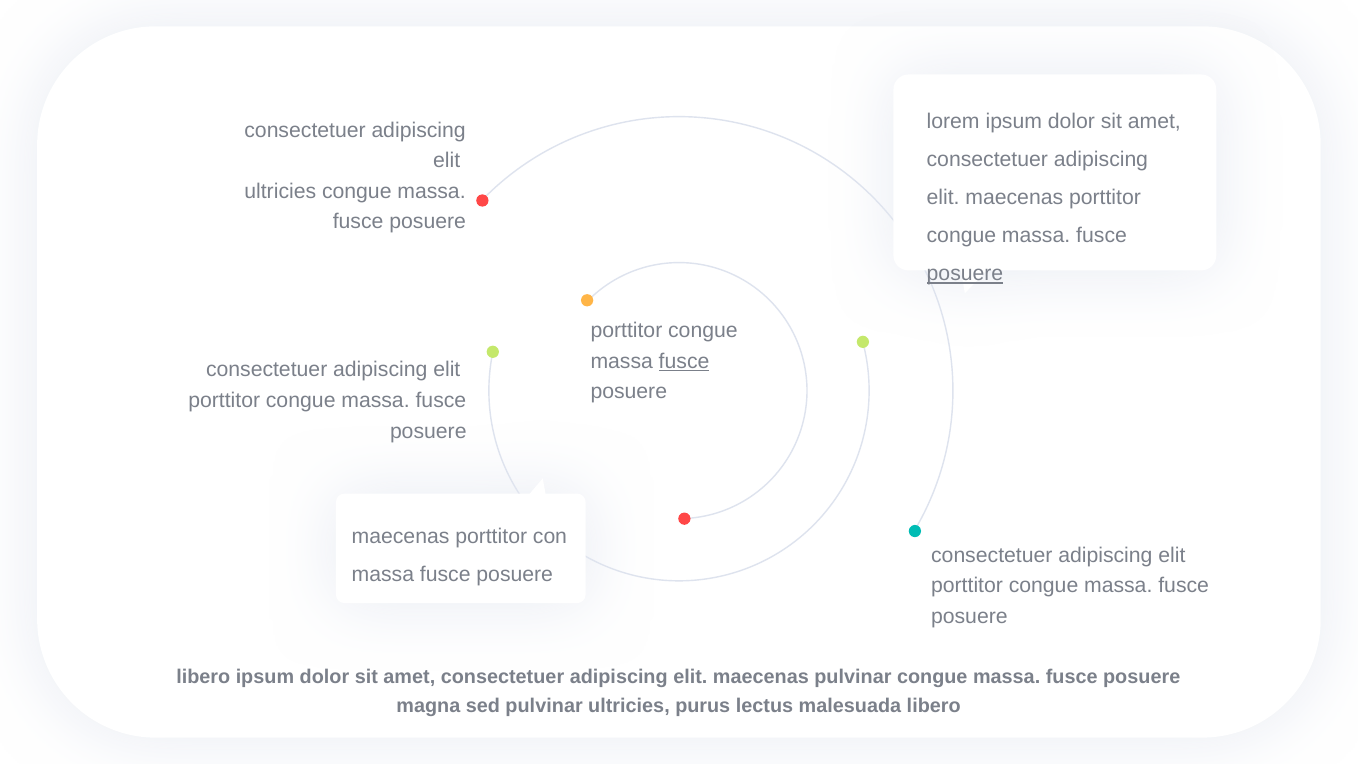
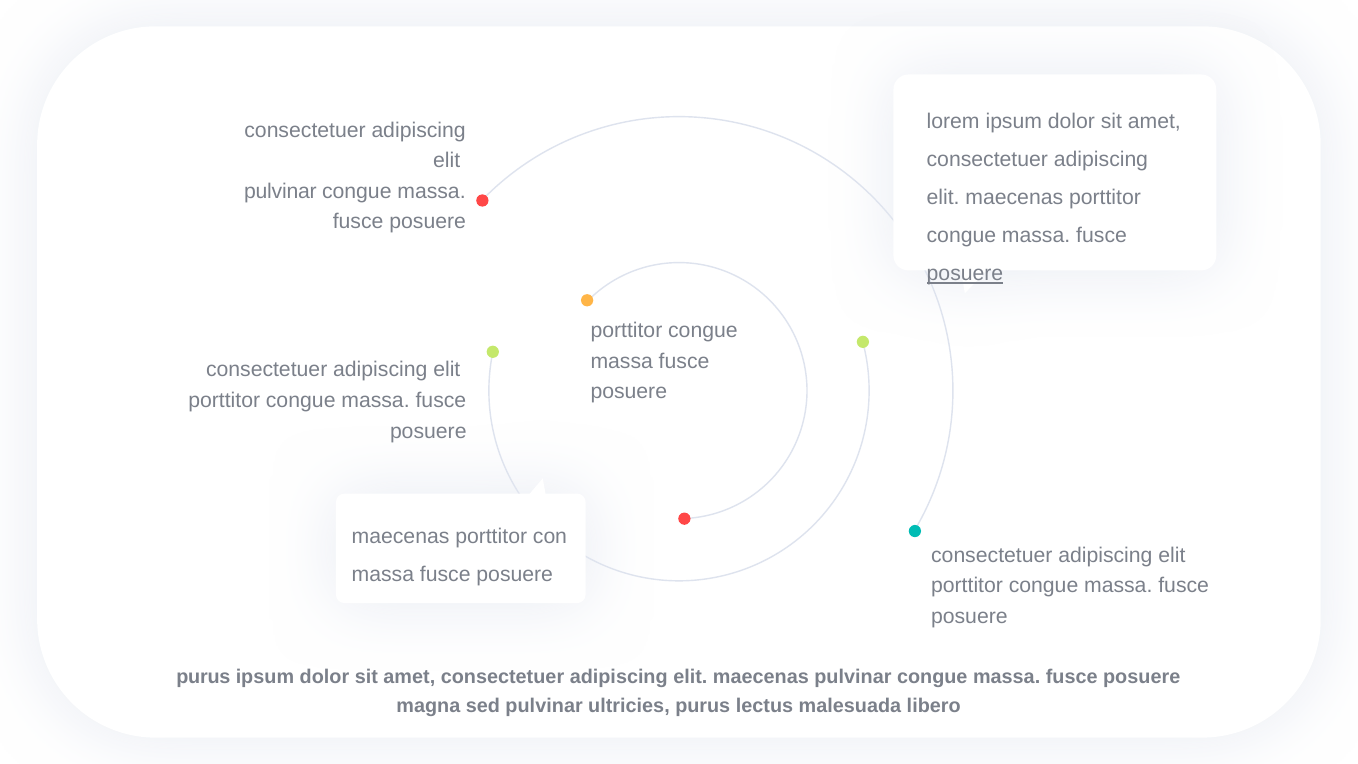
ultricies: ultricies -> pulvinar (280, 191)
fusce underline: present -> none (684, 361)
libero: libero -> purus (203, 677)
